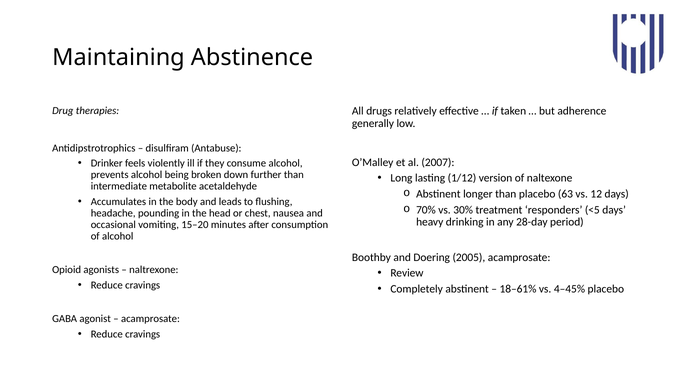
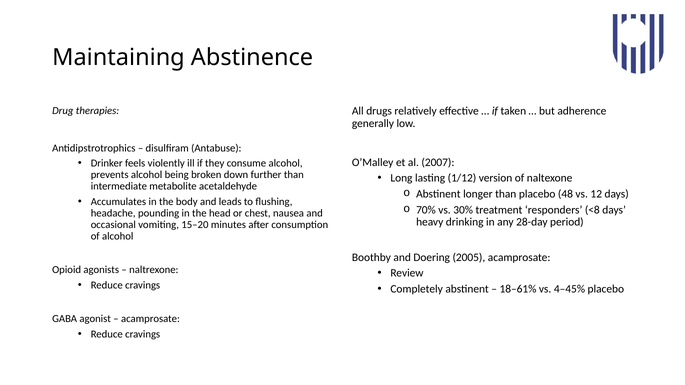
63: 63 -> 48 (565, 194)
<5: <5 -> <8 (592, 210)
